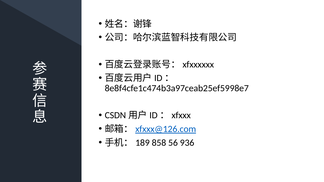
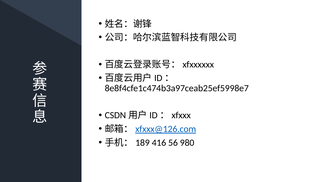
858: 858 -> 416 (159, 143)
936: 936 -> 980 (187, 143)
